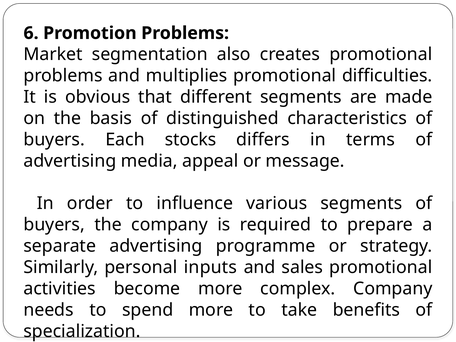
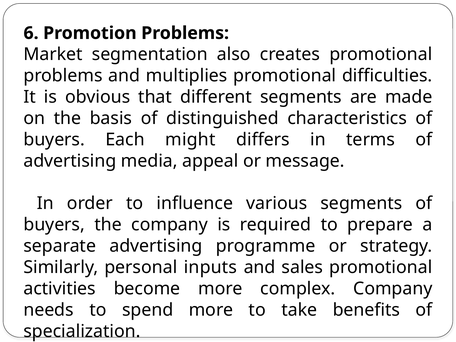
stocks: stocks -> might (190, 140)
